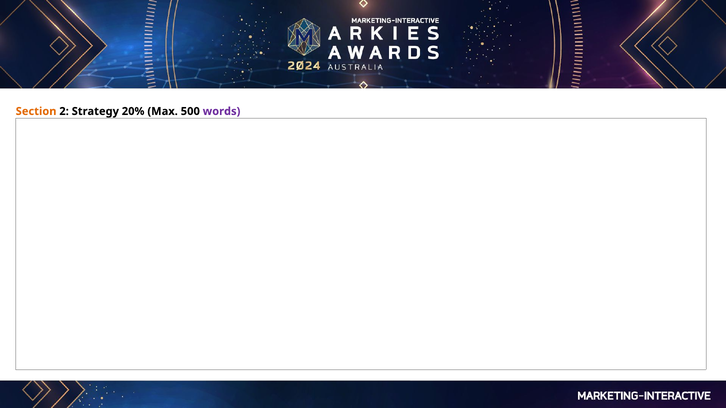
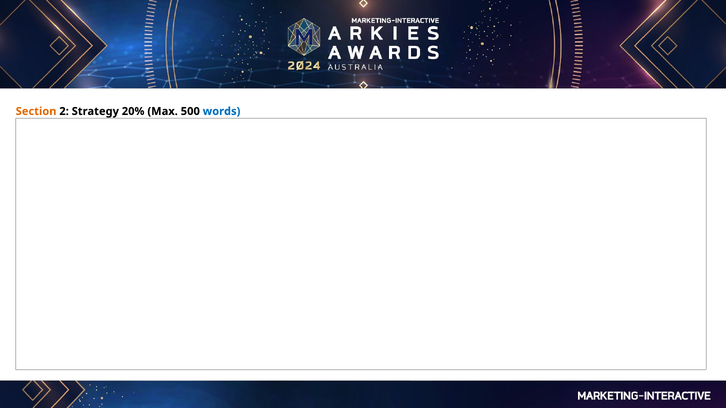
words colour: purple -> blue (222, 111)
